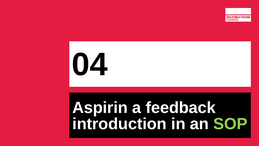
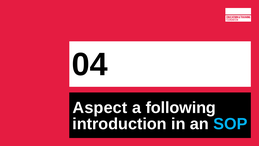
Aspirin: Aspirin -> Aspect (100, 108)
feedback: feedback -> following (181, 108)
SOP colour: light green -> light blue (230, 124)
